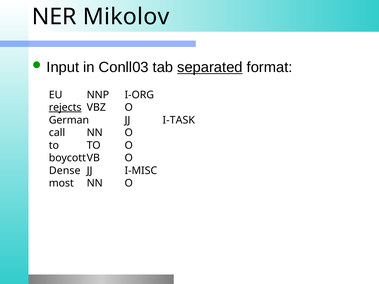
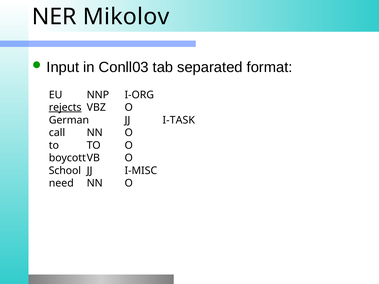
separated underline: present -> none (210, 67)
Dense: Dense -> School (65, 171)
most: most -> need (61, 183)
